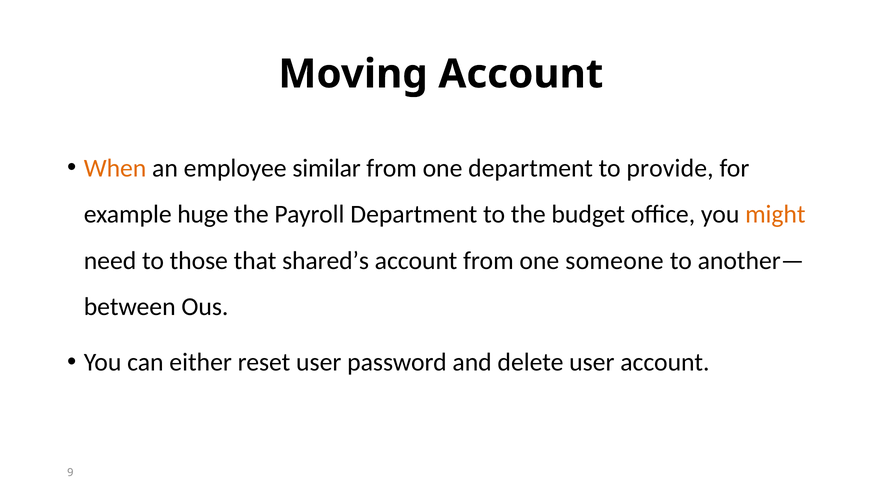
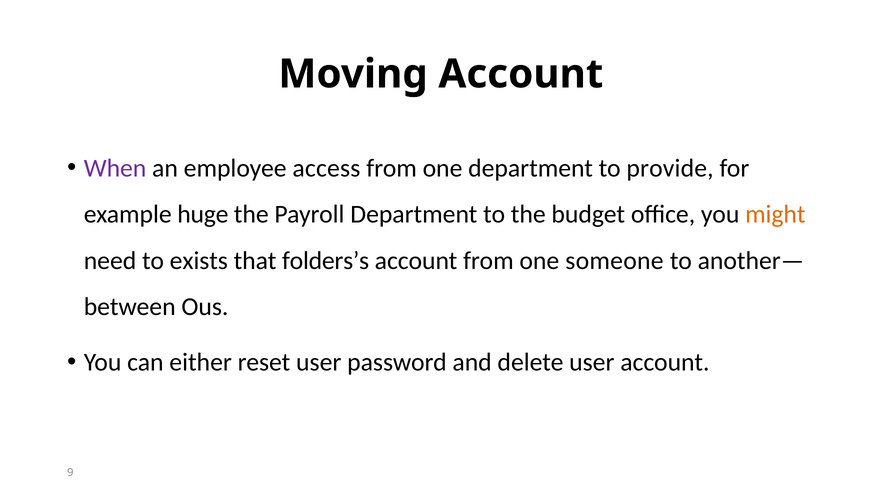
When colour: orange -> purple (115, 168)
similar: similar -> access (326, 168)
those: those -> exists (199, 261)
shared’s: shared’s -> folders’s (326, 261)
